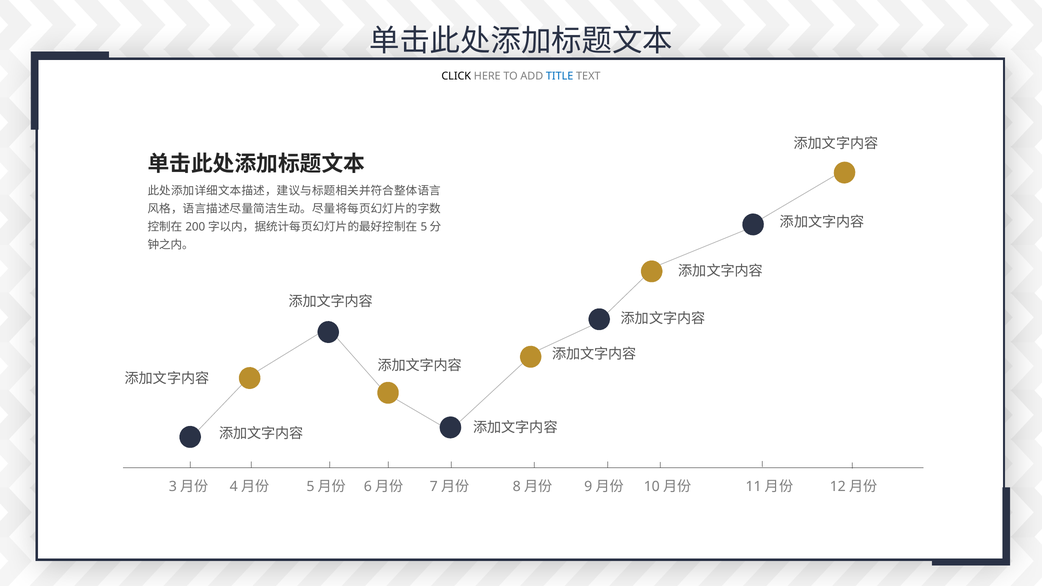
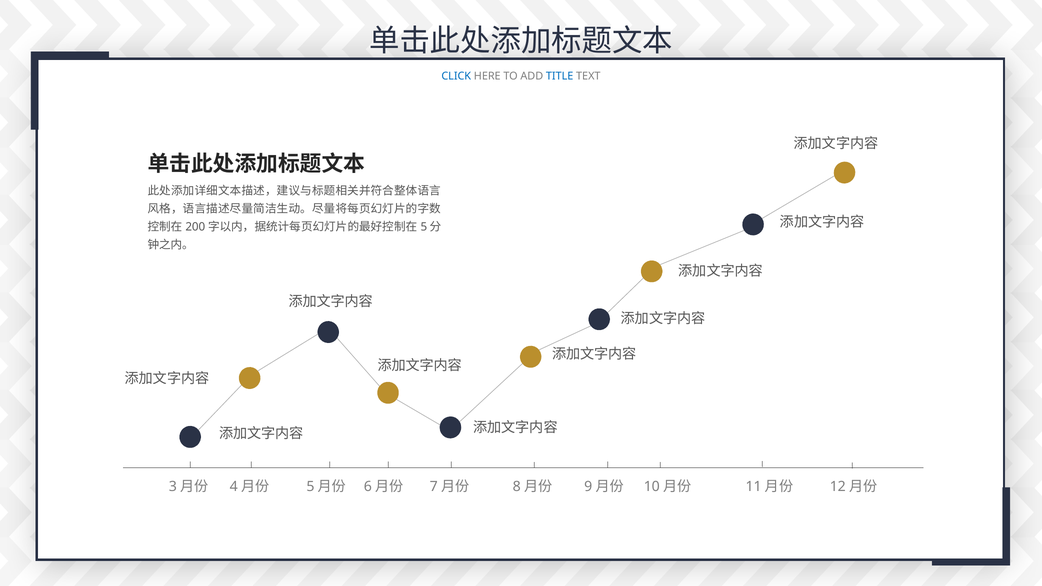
CLICK colour: black -> blue (456, 76)
